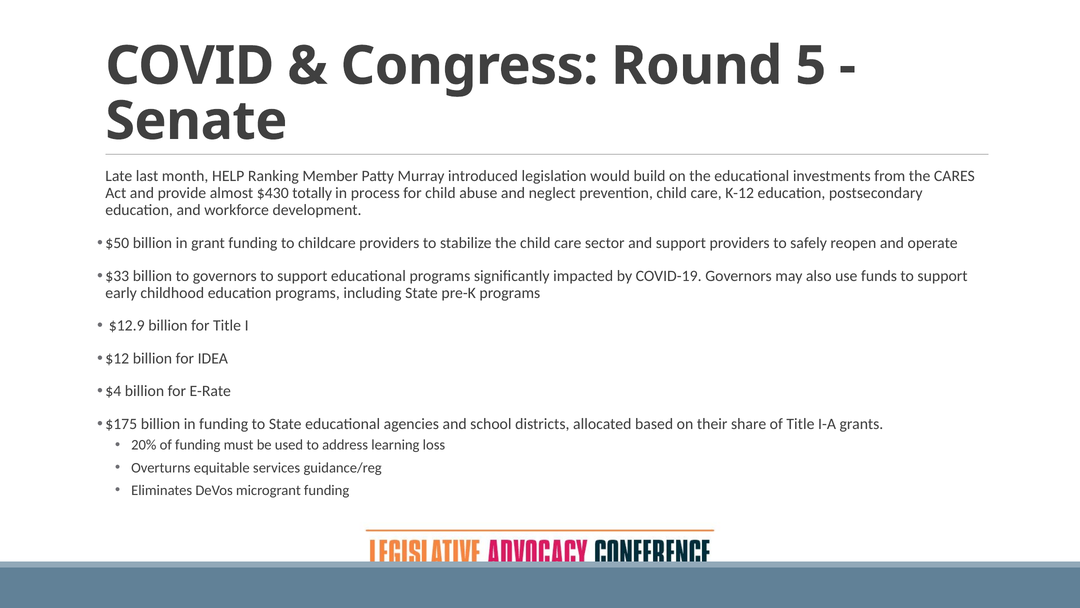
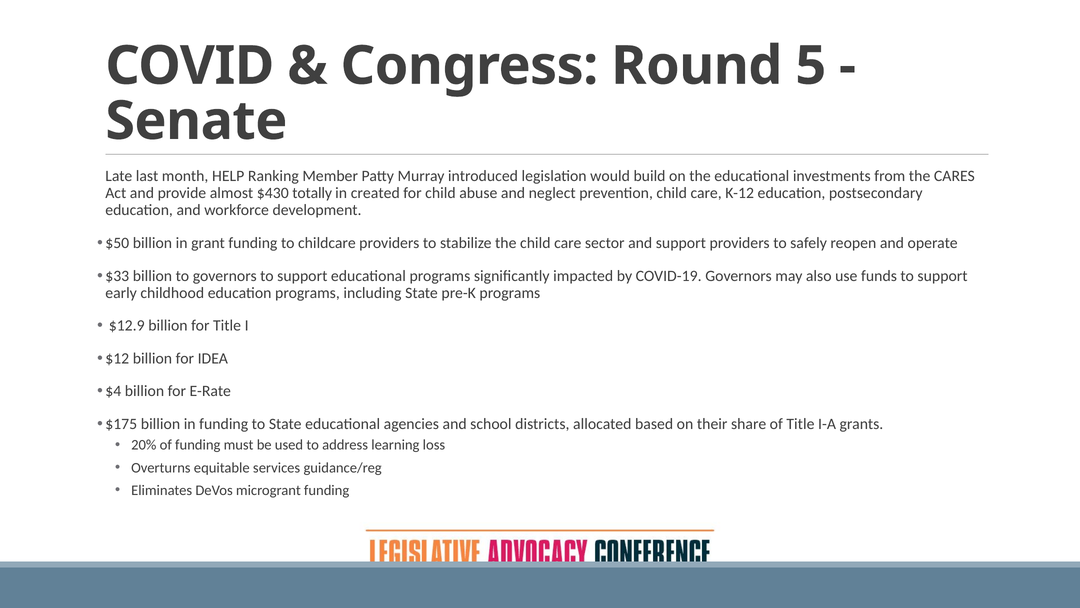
process: process -> created (375, 193)
